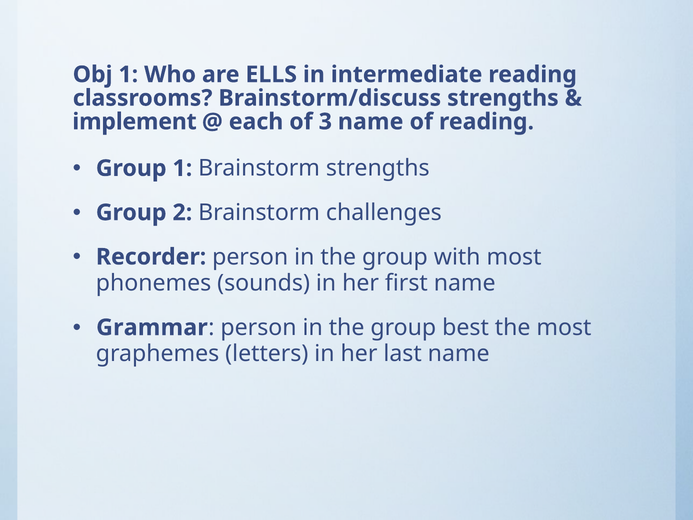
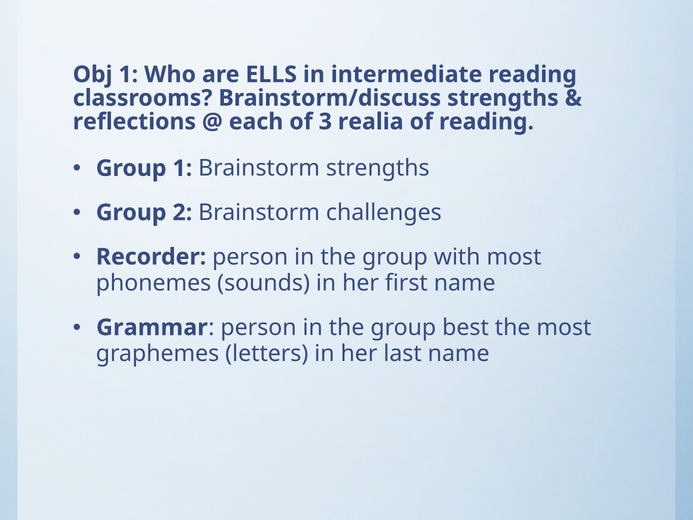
implement: implement -> reflections (134, 122)
3 name: name -> realia (371, 122)
